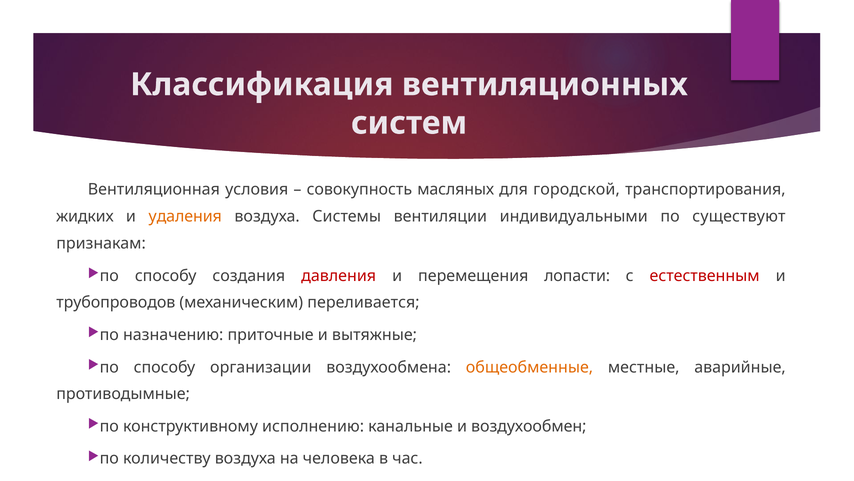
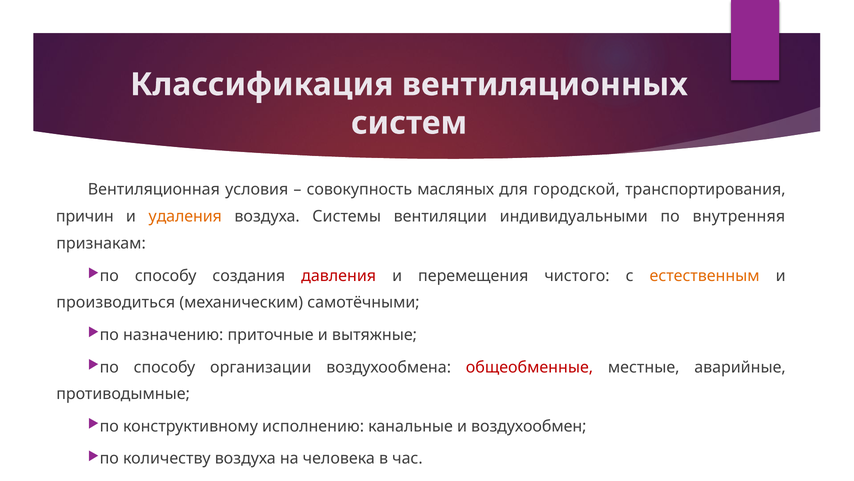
жидких: жидких -> причин (85, 216)
существуют: существуют -> внутренняя (739, 216)
лопасти: лопасти -> чистого (577, 275)
естественным colour: red -> orange (705, 275)
трубопроводов: трубопроводов -> производиться (116, 302)
переливается: переливается -> самотёчными (363, 302)
общеобменные colour: orange -> red (529, 367)
